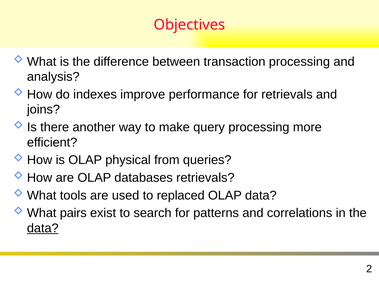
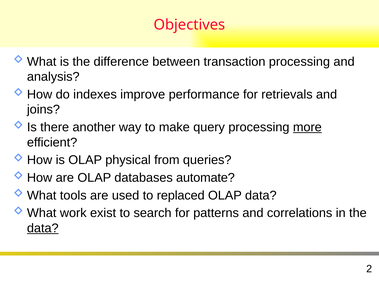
more underline: none -> present (307, 127)
databases retrievals: retrievals -> automate (205, 178)
pairs: pairs -> work (73, 213)
